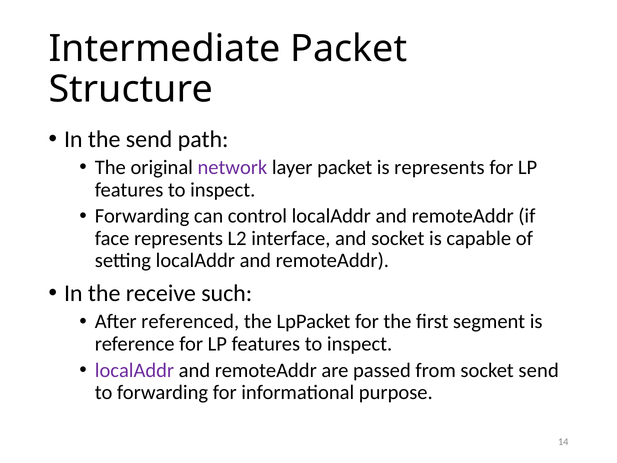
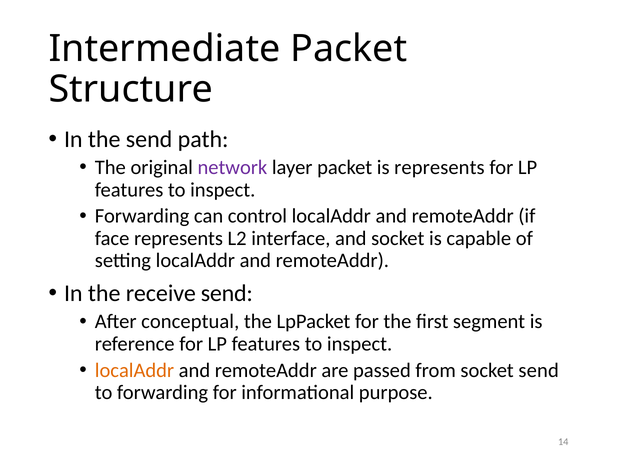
receive such: such -> send (227, 293)
referenced: referenced -> conceptual (190, 321)
localAddr colour: purple -> orange (134, 370)
